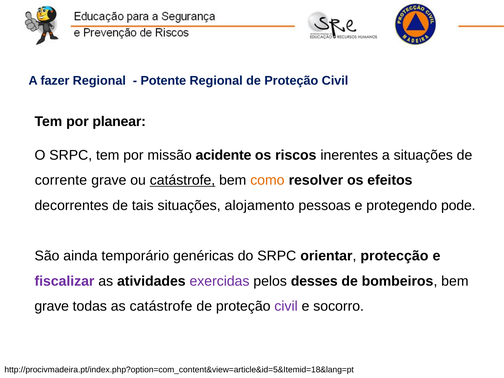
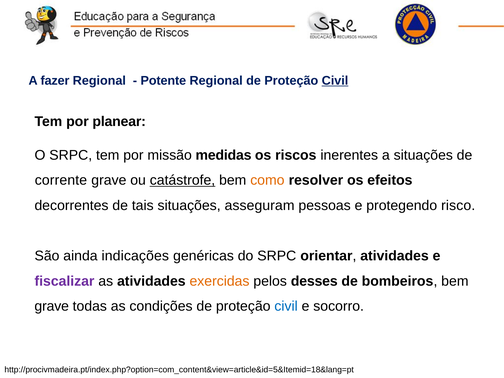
Civil underline: none -> present (335, 81)
acidente: acidente -> medidas (224, 155)
alojamento: alojamento -> asseguram (260, 205)
pode: pode -> risco (458, 205)
temporário: temporário -> indicações (135, 256)
orientar protecção: protecção -> atividades (395, 256)
exercidas colour: purple -> orange (219, 281)
as catástrofe: catástrofe -> condições (161, 306)
civil colour: purple -> blue (286, 306)
